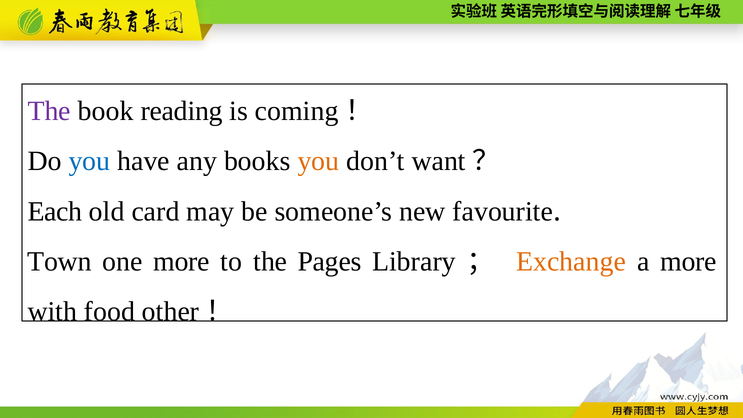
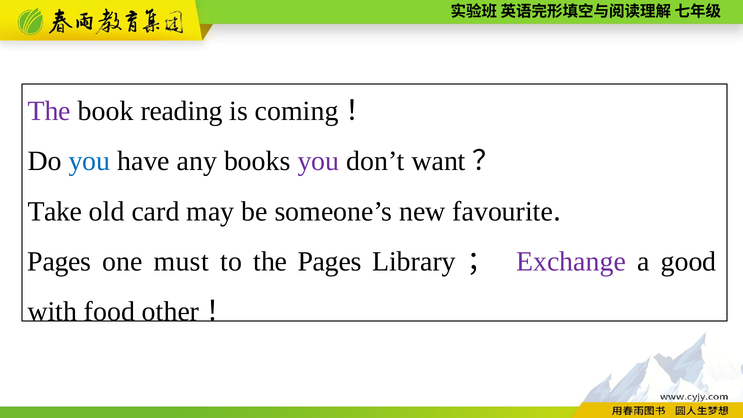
you colour: orange -> purple (318, 161)
Each: Each -> Take (55, 211)
Town: Town -> Pages (59, 262)
one more: more -> must (181, 262)
Exchange colour: orange -> purple (571, 262)
a more: more -> good (689, 262)
